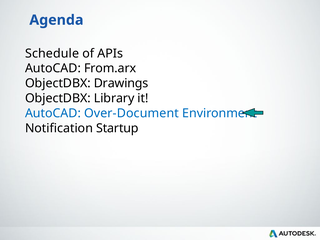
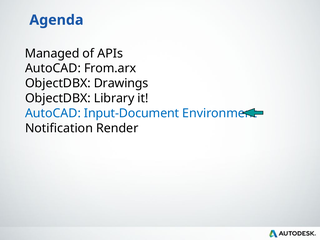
Schedule: Schedule -> Managed (52, 53)
Over-Document: Over-Document -> Input-Document (132, 113)
Startup: Startup -> Render (117, 128)
